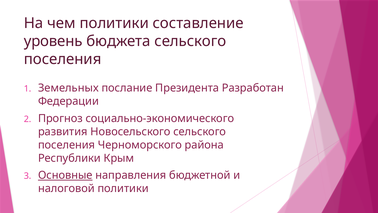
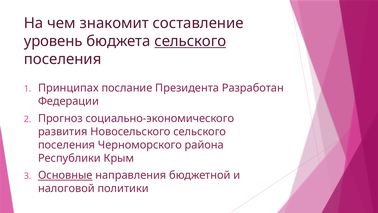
чем политики: политики -> знакомит (114, 23)
сельского underline: none -> present (190, 41)
Земельных: Земельных -> Принципах (68, 88)
